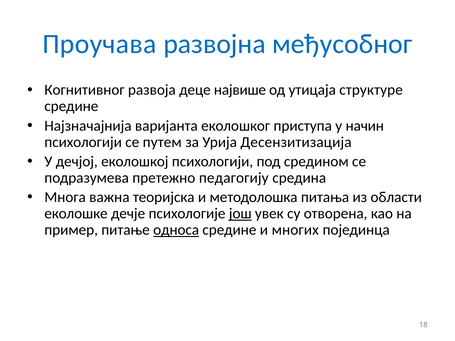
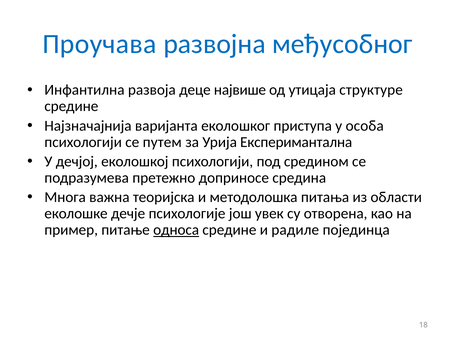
Когнитивног: Когнитивног -> Инфантилна (84, 90)
начин: начин -> особа (365, 126)
Десензитизација: Десензитизација -> Експеримантална (296, 142)
педагогију: педагогију -> доприносе (234, 178)
још underline: present -> none (240, 214)
многих: многих -> радиле (295, 230)
